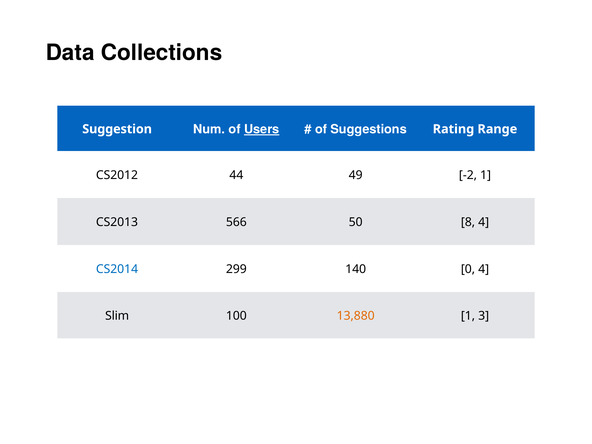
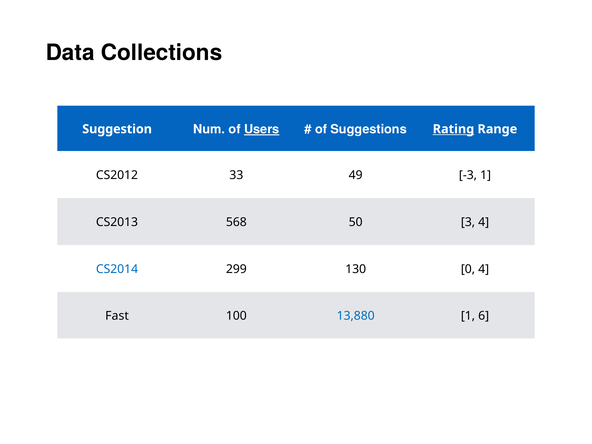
Rating underline: none -> present (453, 129)
44: 44 -> 33 (236, 175)
-2: -2 -> -3 (468, 175)
566: 566 -> 568 (236, 222)
8: 8 -> 3 (468, 222)
140: 140 -> 130 (356, 269)
Slim: Slim -> Fast (117, 316)
13,880 colour: orange -> blue (356, 316)
3: 3 -> 6 (484, 316)
